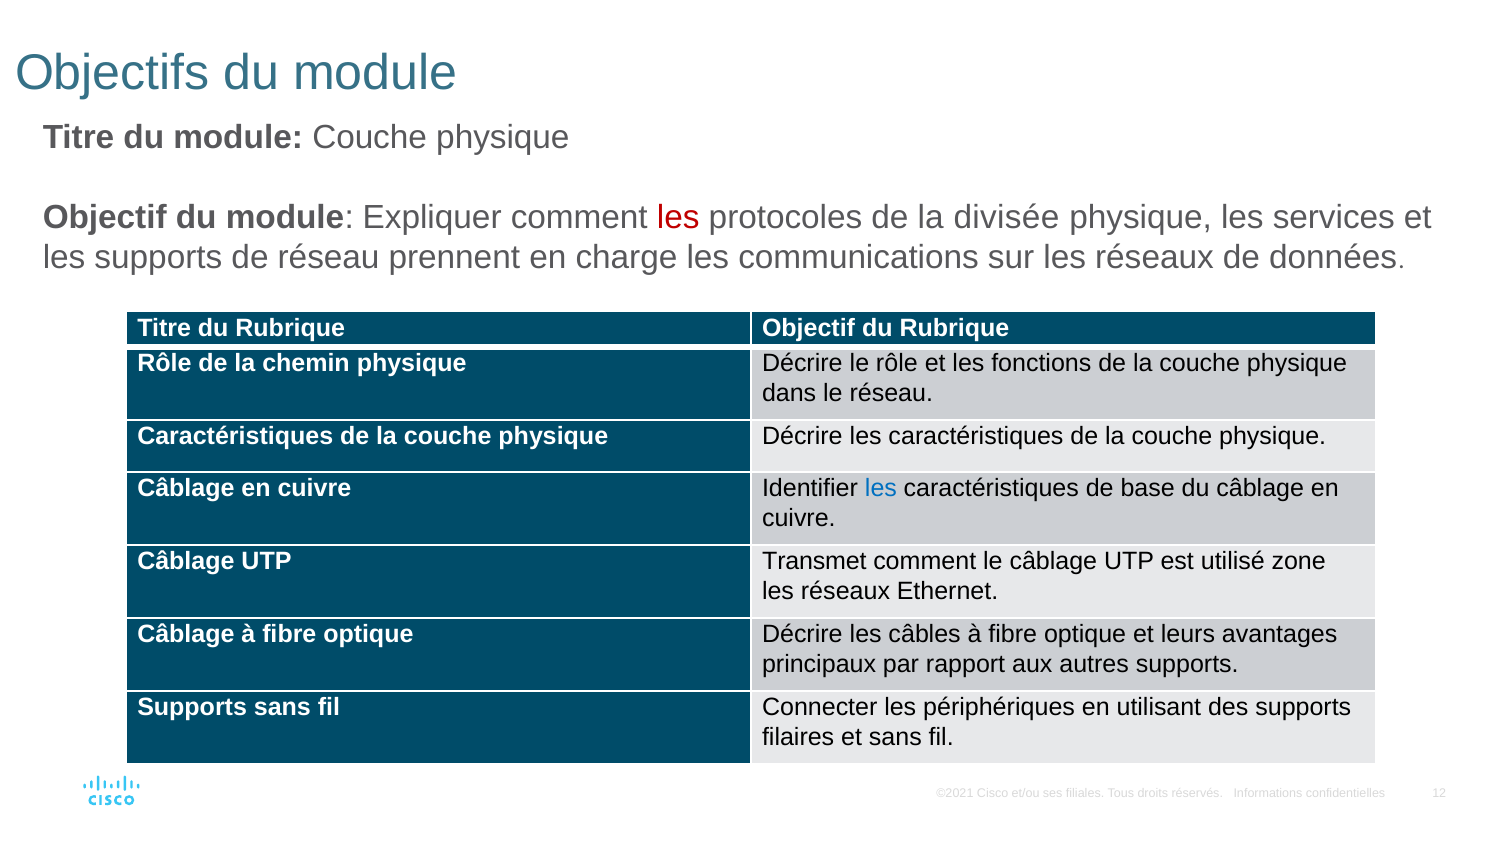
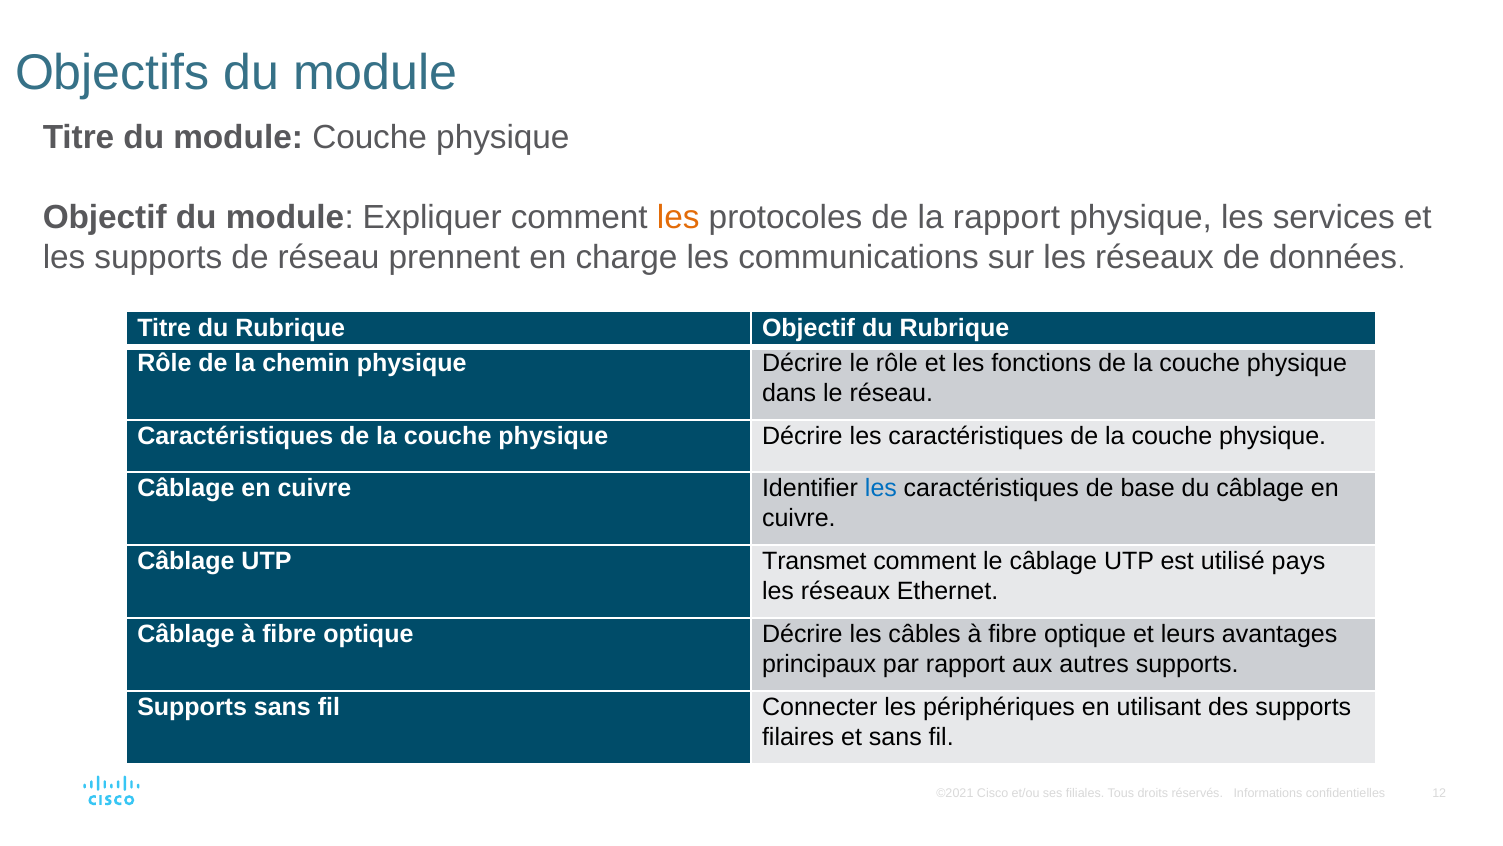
les colour: red -> orange (678, 217)
la divisée: divisée -> rapport (1007, 217)
zone: zone -> pays (1299, 561)
